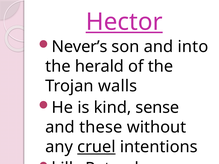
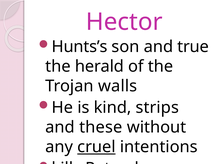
Hector underline: present -> none (124, 22)
Never’s: Never’s -> Hunts’s (80, 47)
into: into -> true (193, 47)
sense: sense -> strips (157, 108)
